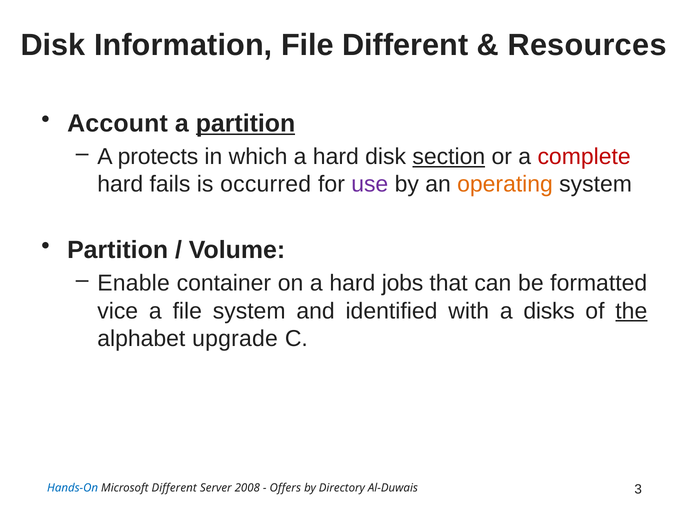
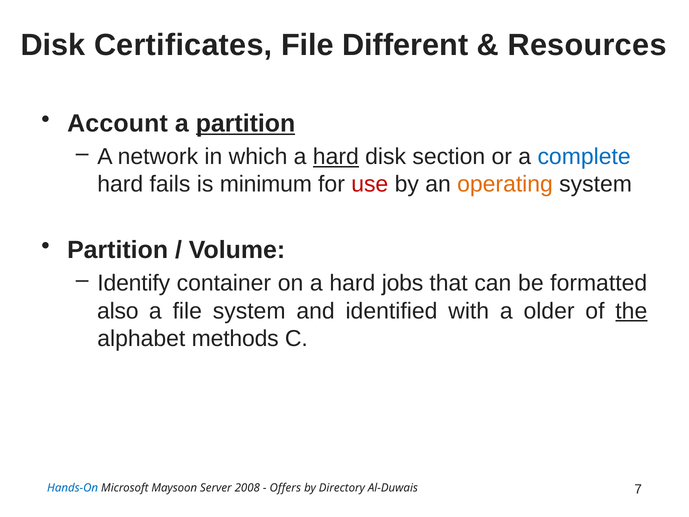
Information: Information -> Certificates (183, 45)
protects: protects -> network (158, 157)
hard underline: none -> present (336, 157)
section underline: present -> none (449, 157)
complete colour: red -> blue (584, 157)
occurred: occurred -> minimum (266, 184)
use colour: purple -> red (370, 184)
Enable: Enable -> Identify (134, 283)
vice: vice -> also (118, 311)
disks: disks -> older (549, 311)
upgrade: upgrade -> methods (235, 338)
Microsoft Different: Different -> Maysoon (174, 488)
3: 3 -> 7 (638, 489)
